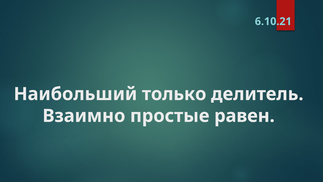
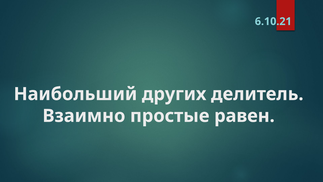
только: только -> других (174, 94)
